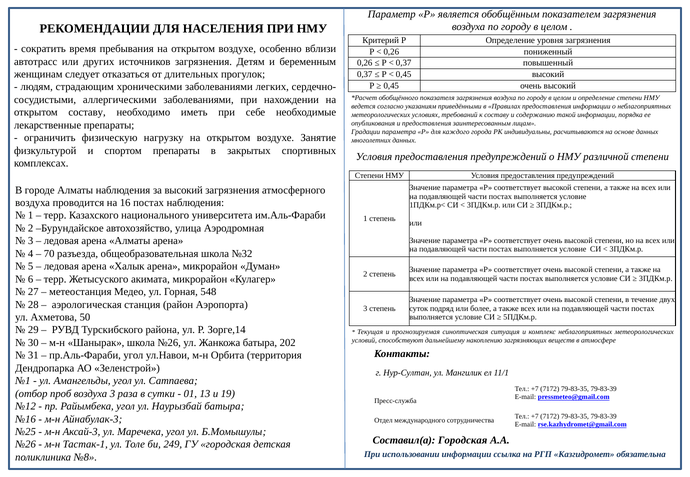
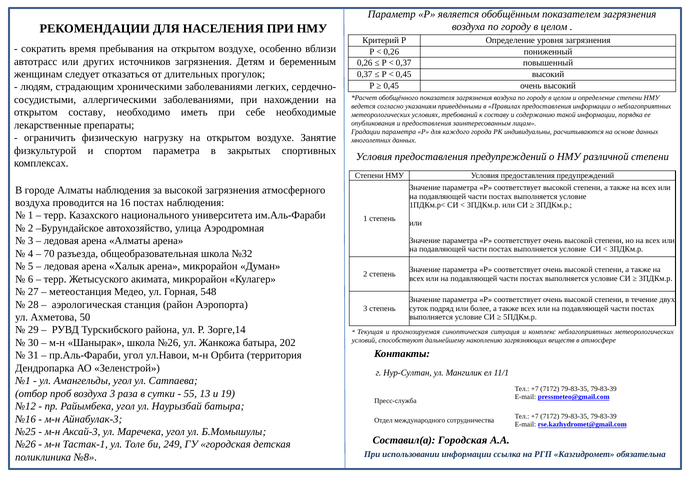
спортом препараты: препараты -> параметра (176, 151)
за высокий: высокий -> высокой (184, 190)
01: 01 -> 55 (190, 394)
